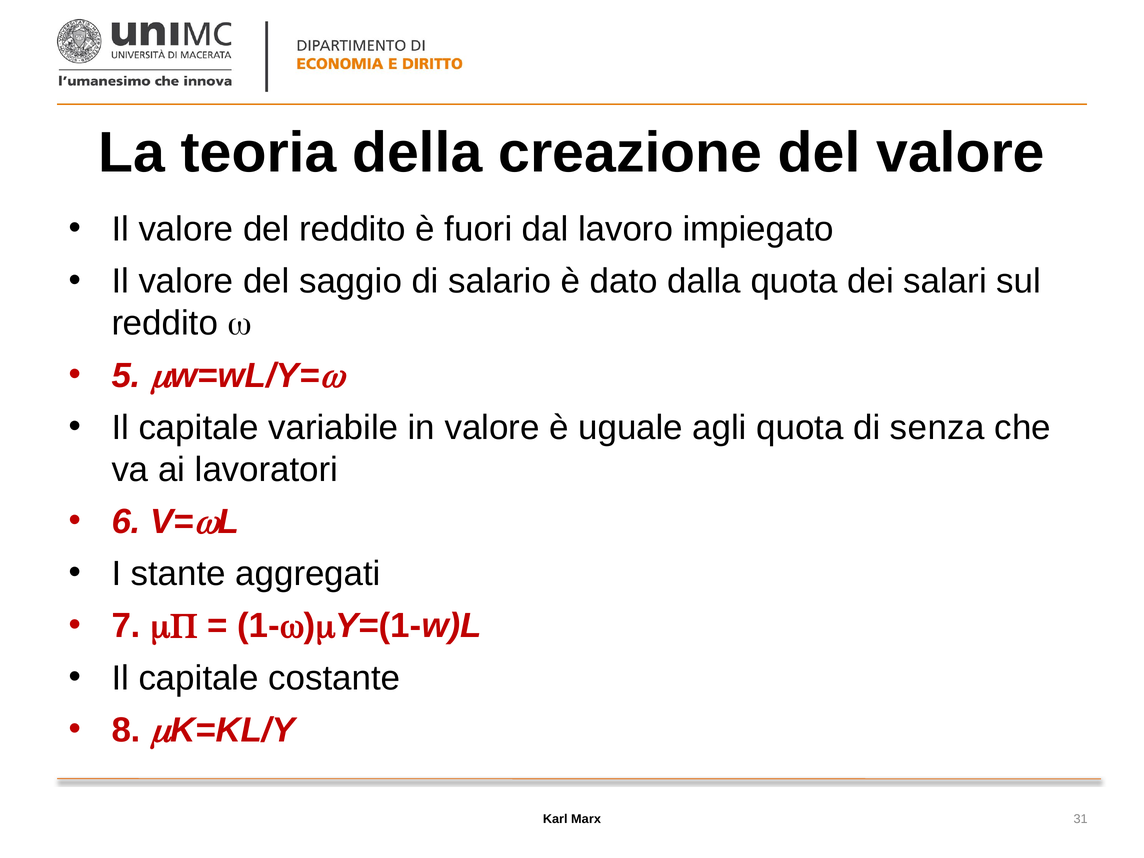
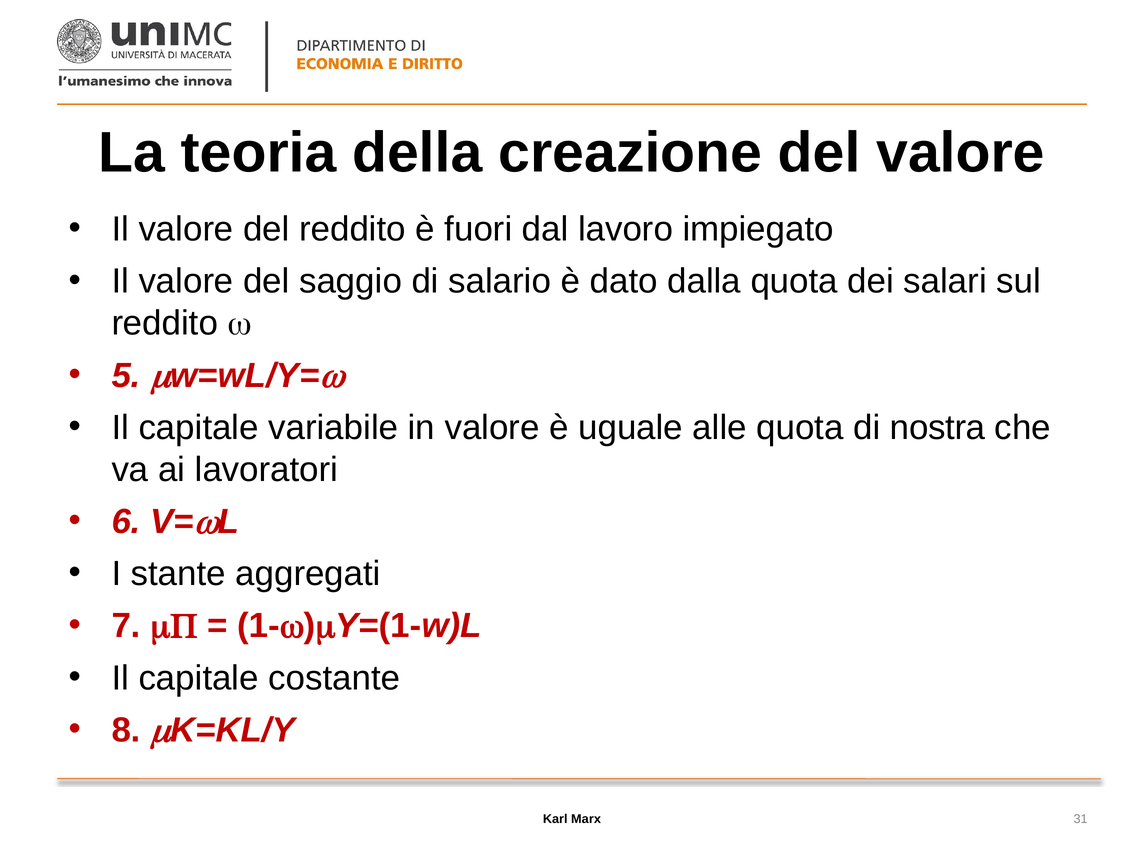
agli: agli -> alle (720, 428)
senza: senza -> nostra (938, 428)
